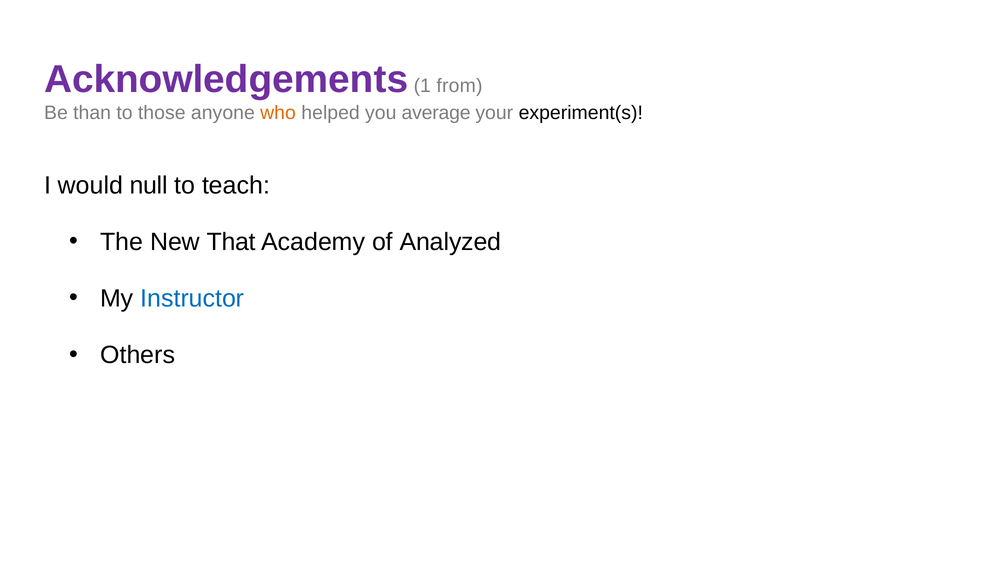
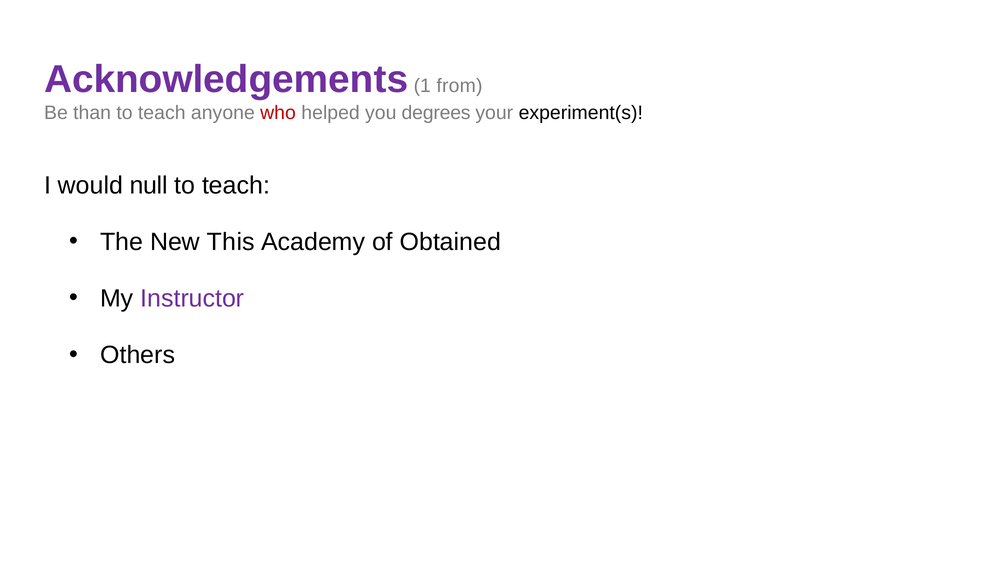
those: those -> teach (162, 113)
who colour: orange -> red (278, 113)
average: average -> degrees (436, 113)
That: That -> This (231, 242)
Analyzed: Analyzed -> Obtained (450, 242)
Instructor colour: blue -> purple (192, 299)
